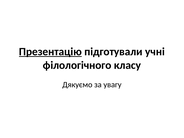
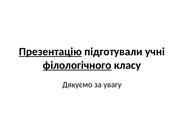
філологічного underline: none -> present (77, 65)
